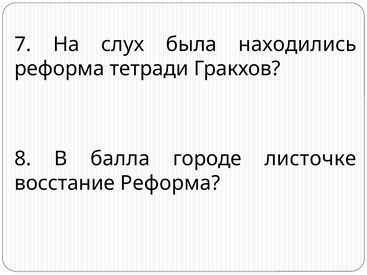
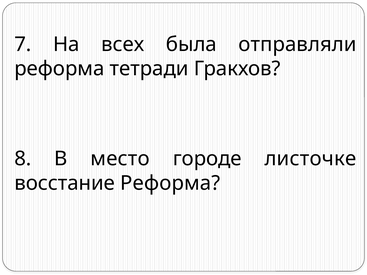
слух: слух -> всех (123, 44)
находились: находились -> отправляли (297, 44)
балла: балла -> место (120, 159)
